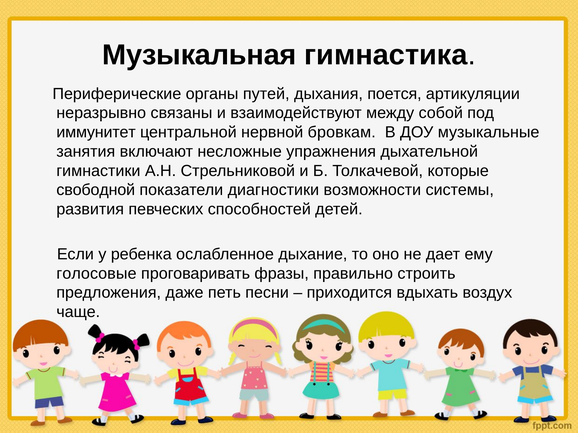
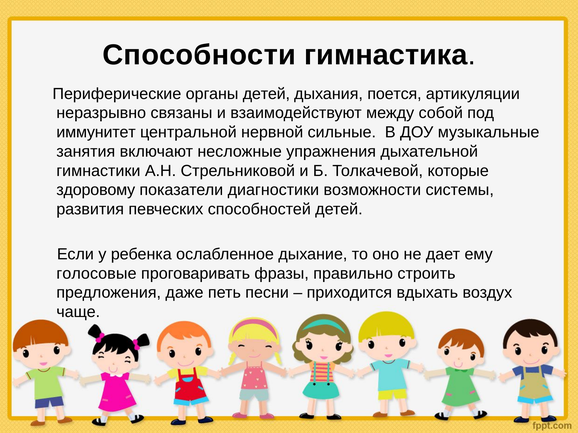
Музыкальная: Музыкальная -> Способности (199, 55)
органы путей: путей -> детей (266, 94)
бровкам: бровкам -> сильные (342, 132)
свободной: свободной -> здоровому (96, 190)
